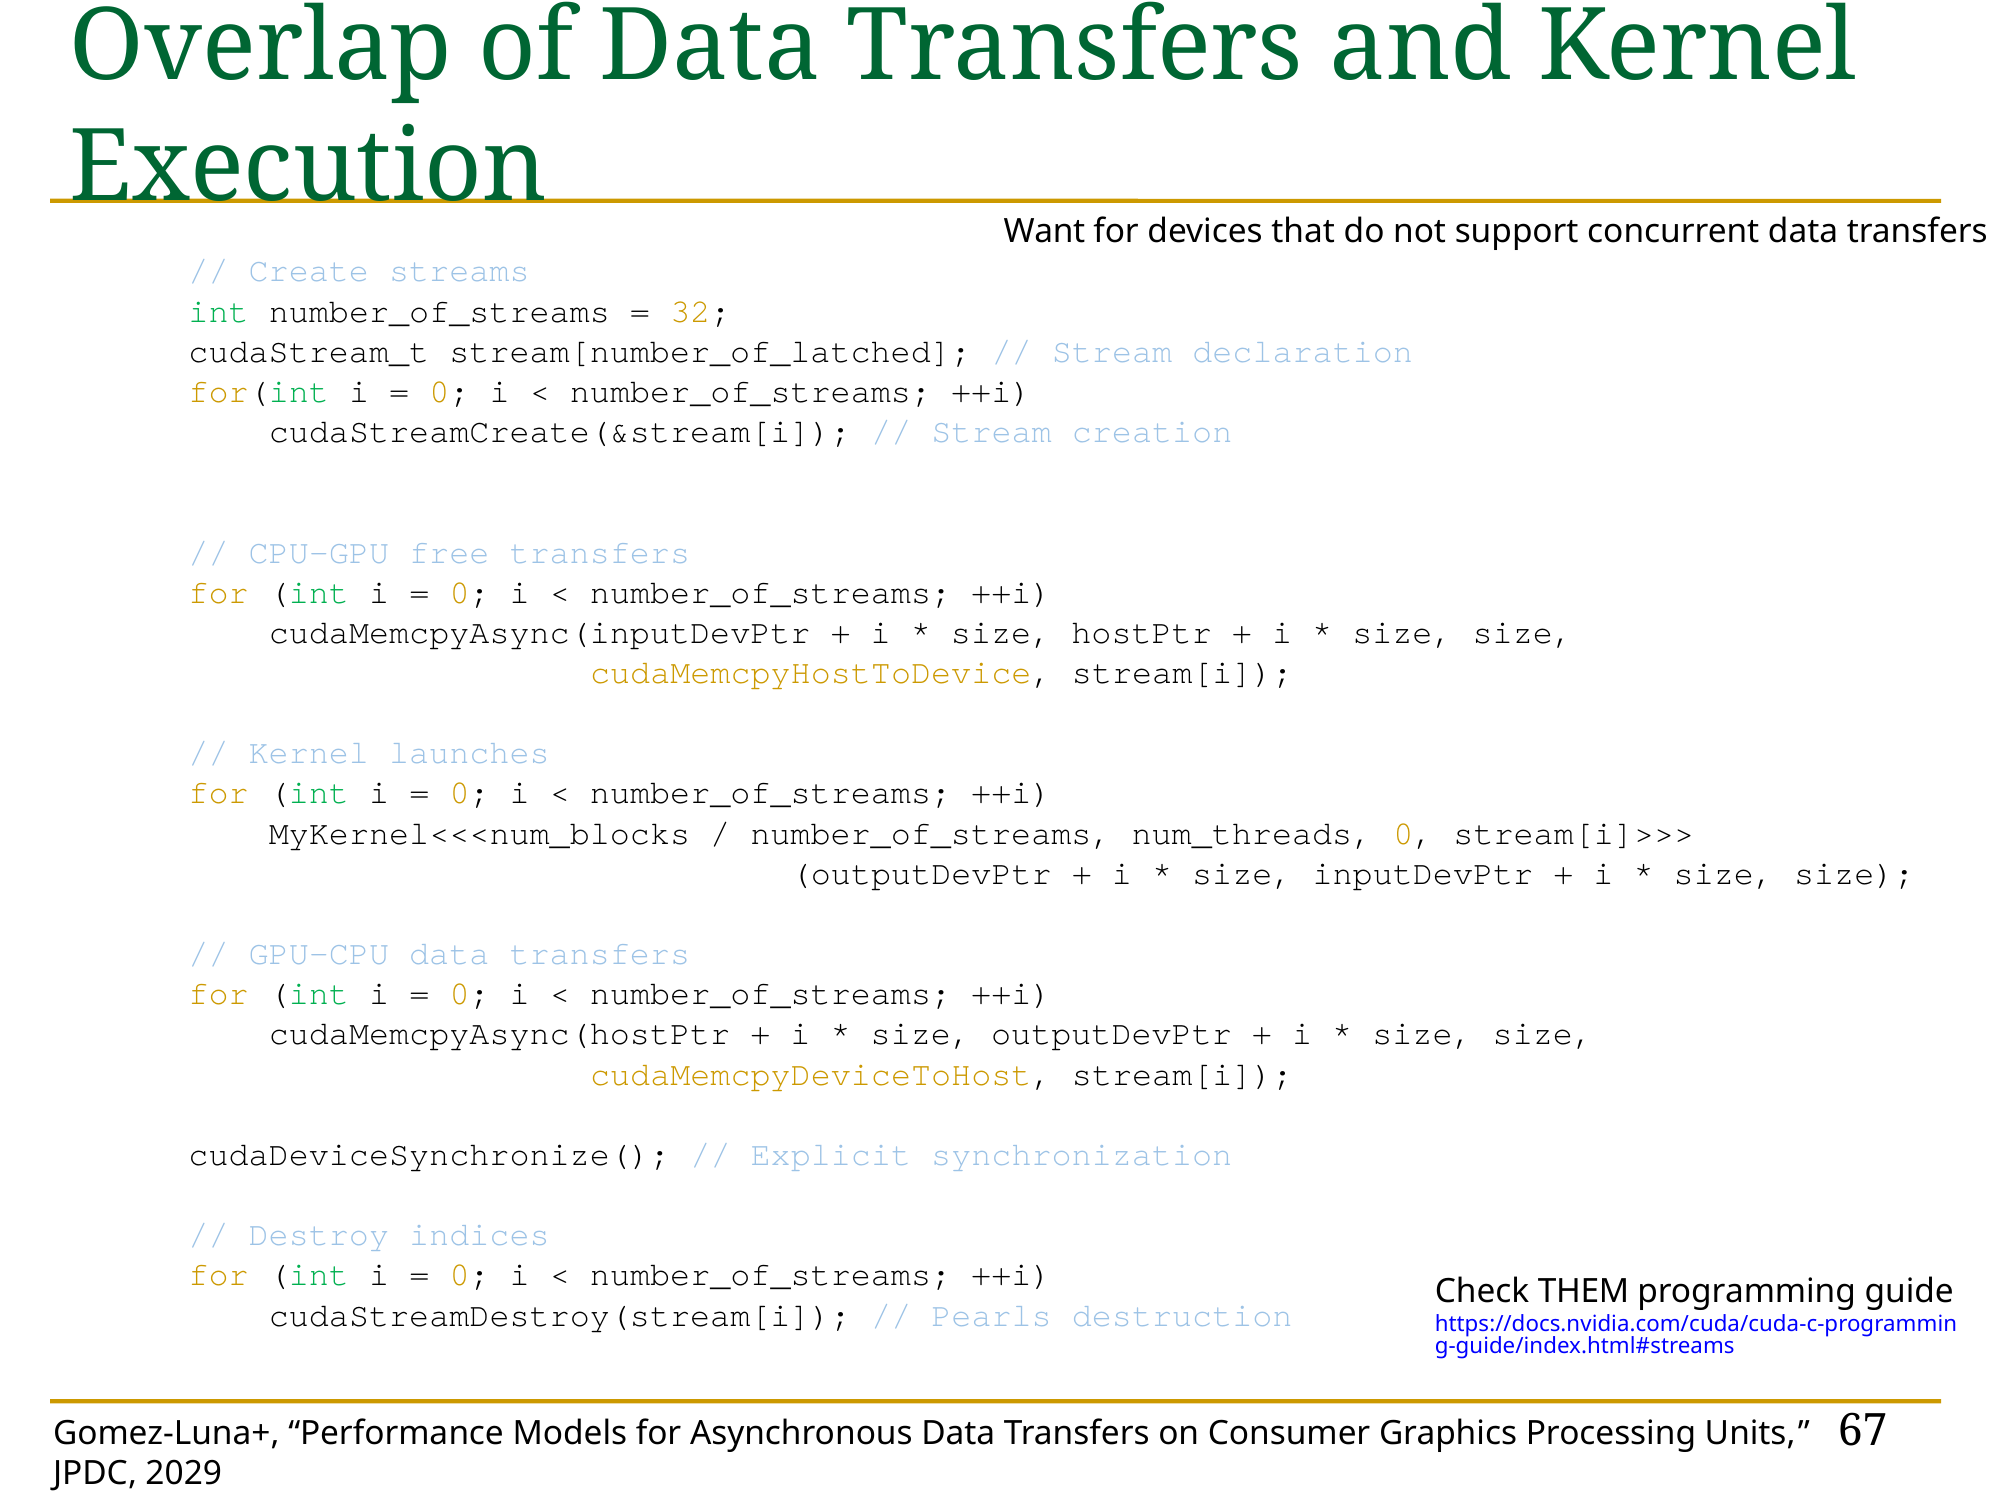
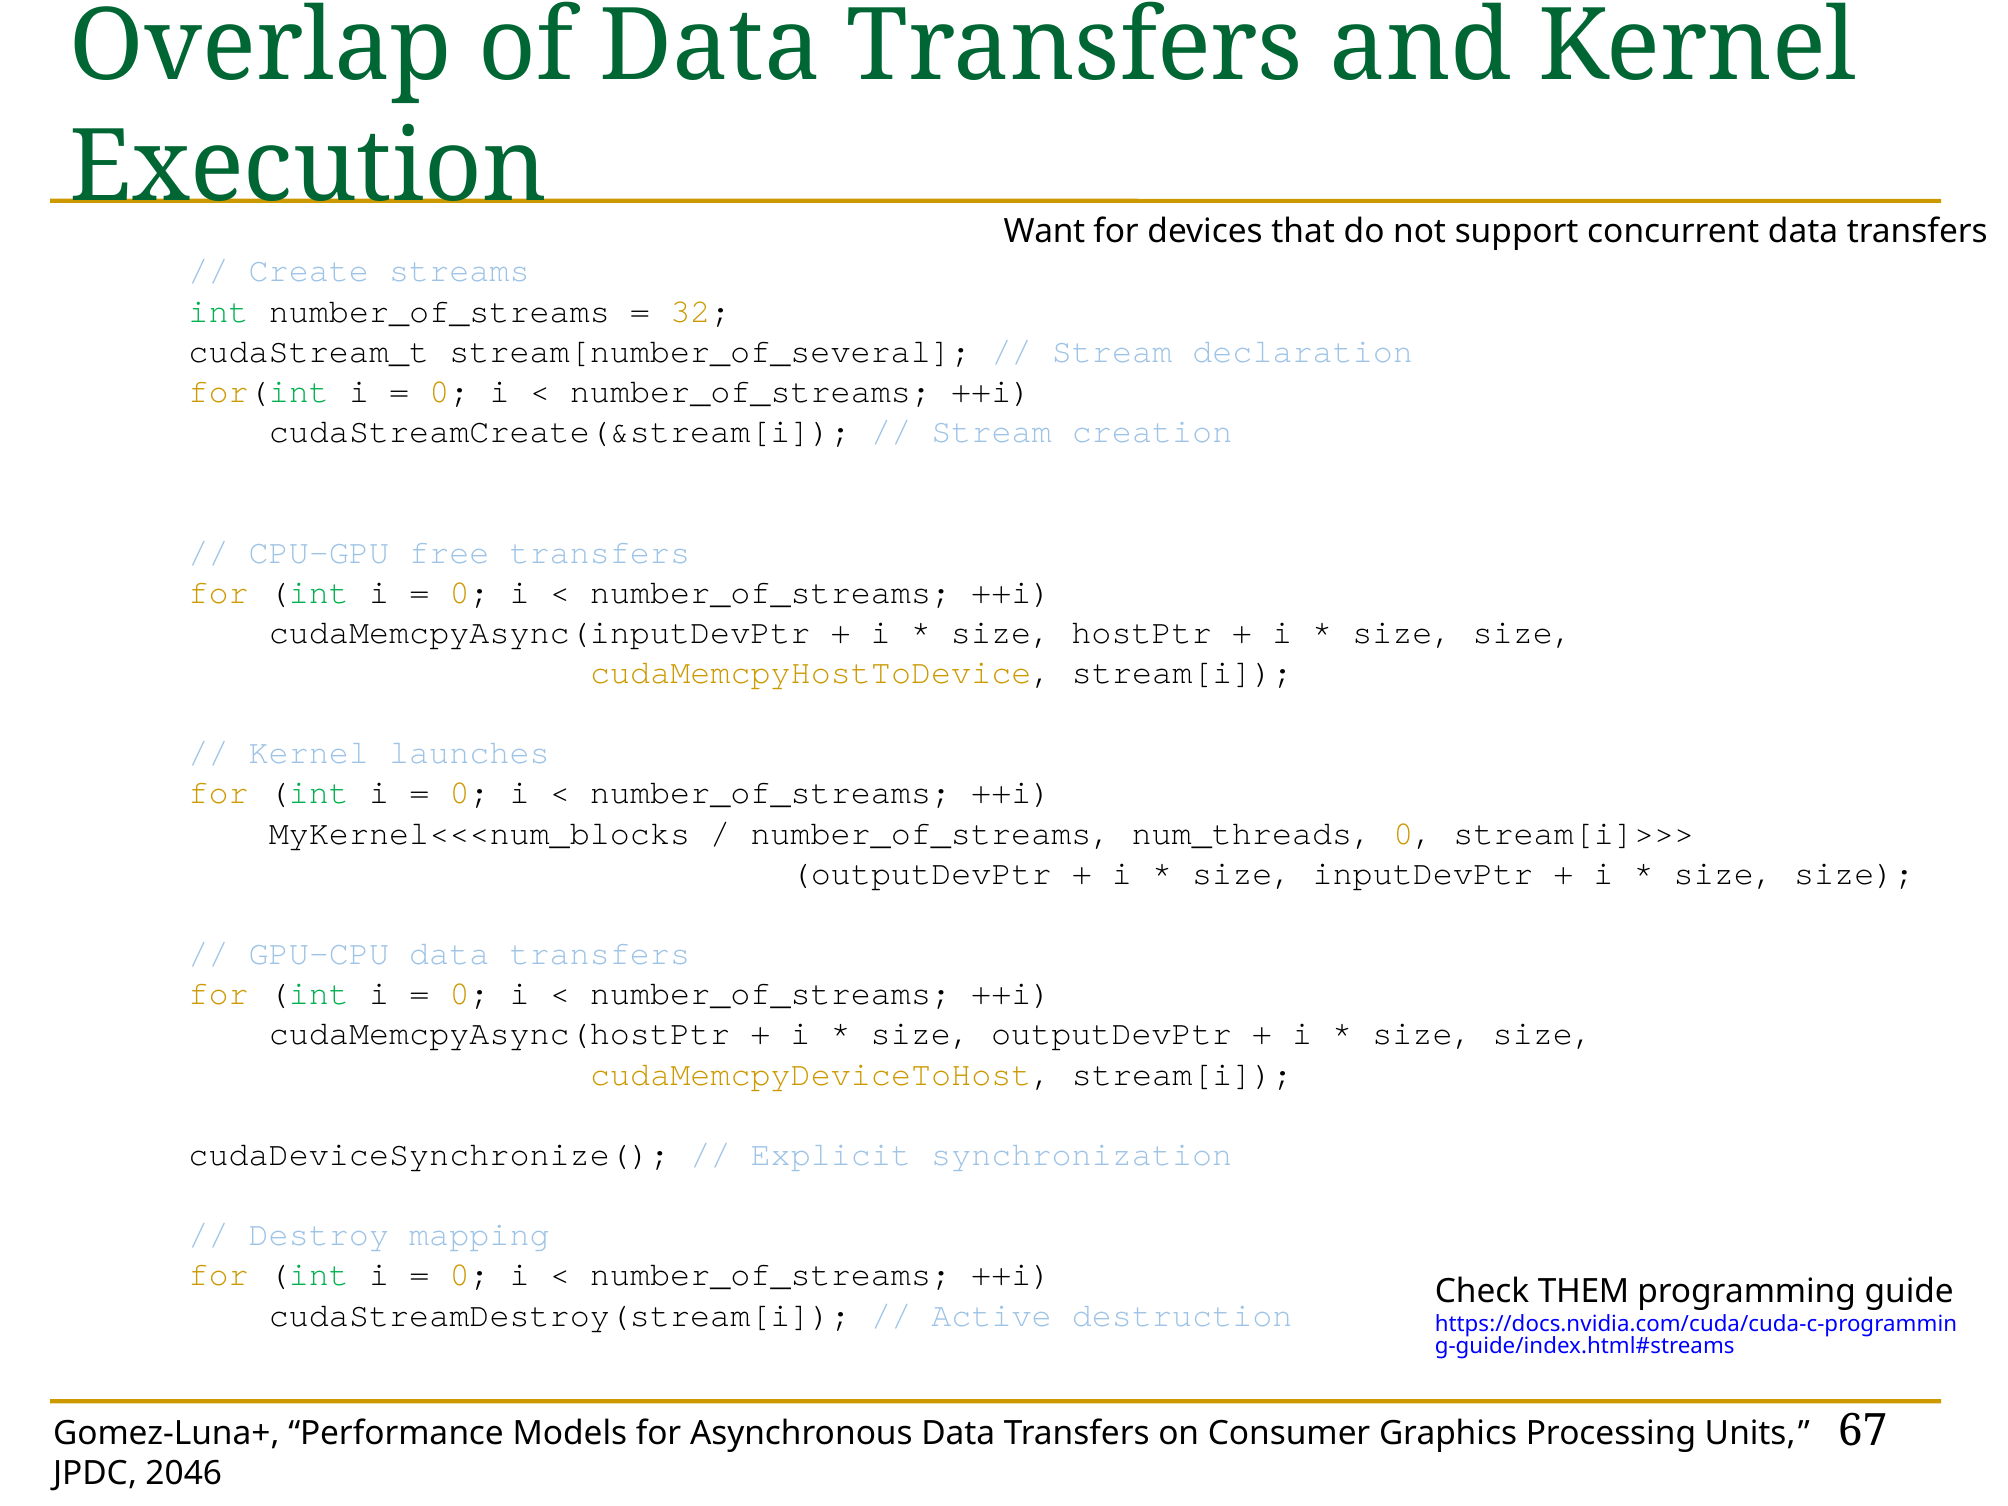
stream[number_of_latched: stream[number_of_latched -> stream[number_of_several (710, 351)
indices: indices -> mapping (479, 1235)
Pearls: Pearls -> Active (992, 1315)
2029: 2029 -> 2046 (184, 1474)
